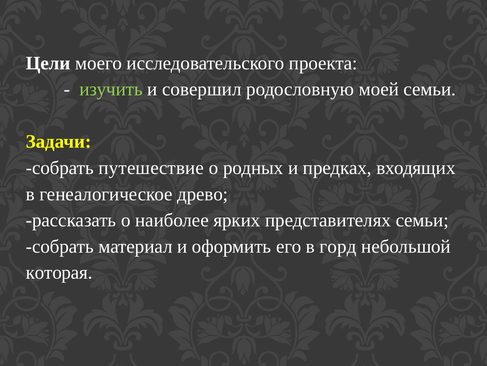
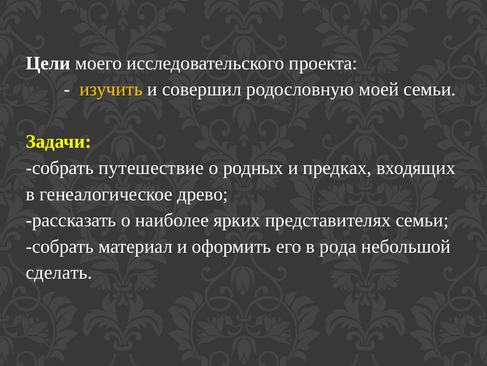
изучить colour: light green -> yellow (111, 89)
горд: горд -> рода (338, 246)
которая: которая -> сделать (59, 272)
